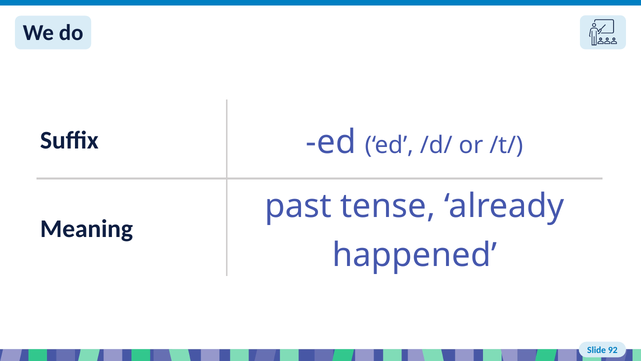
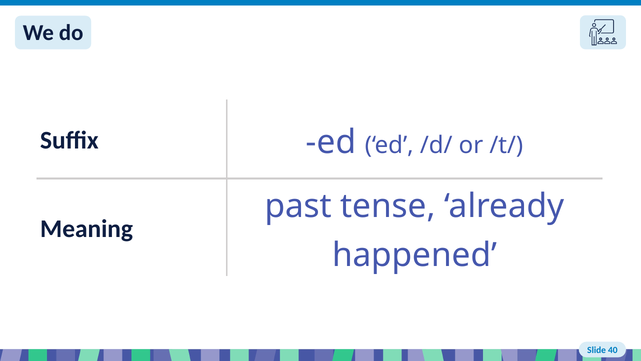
92: 92 -> 40 (613, 350)
